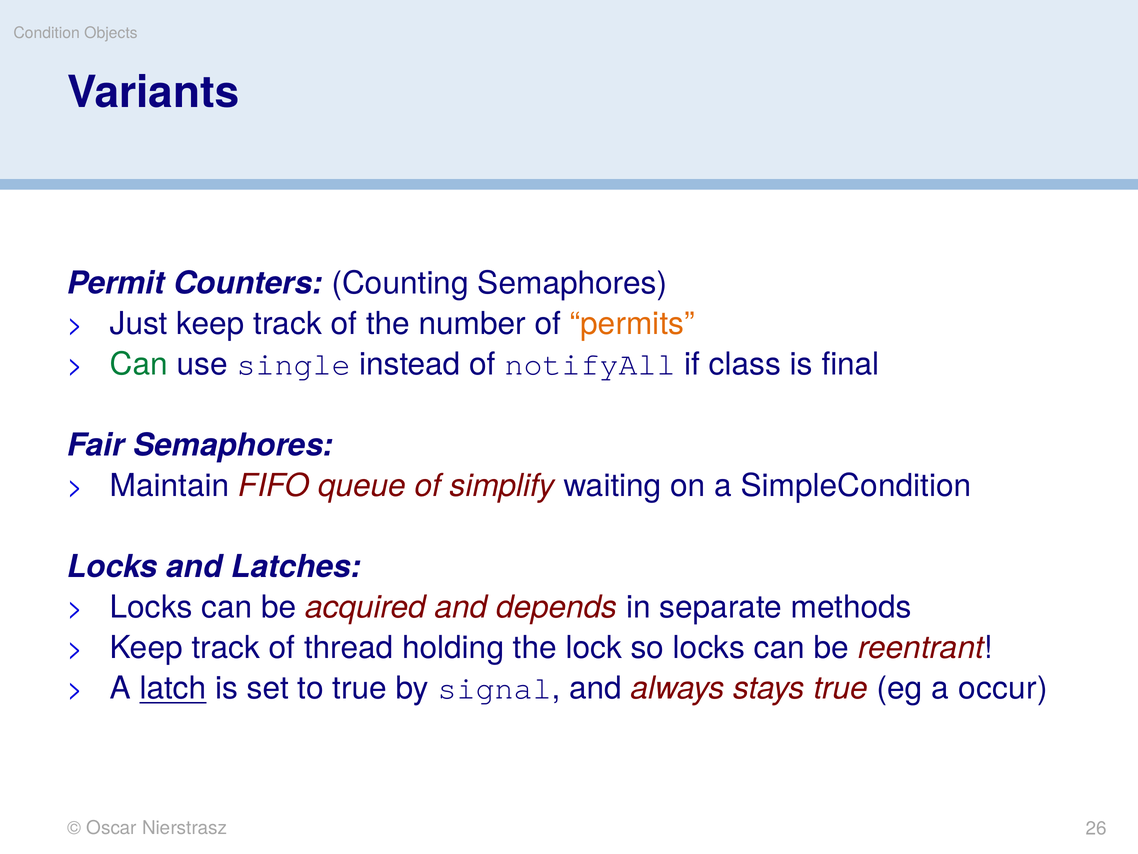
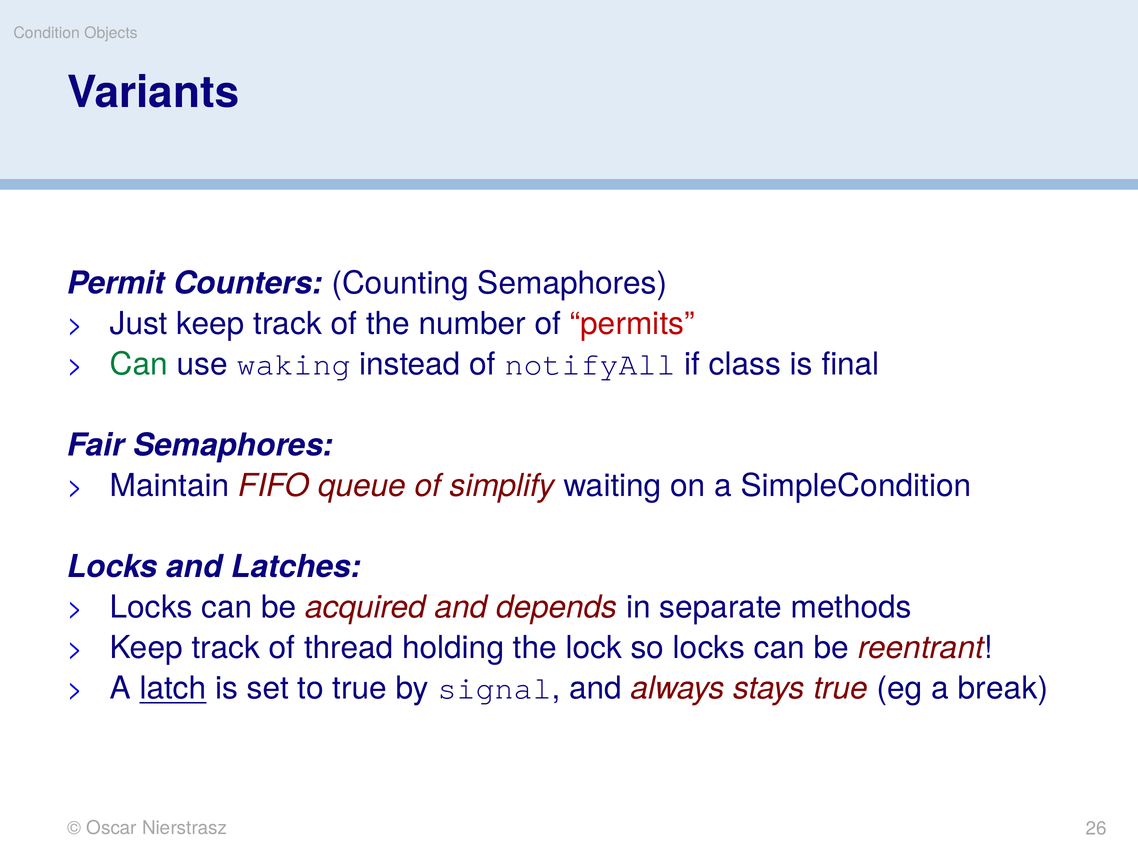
permits colour: orange -> red (632, 324)
single: single -> waking (294, 364)
occur: occur -> break (1003, 688)
